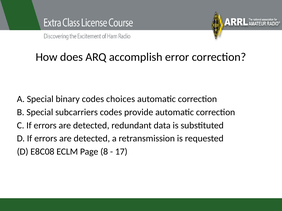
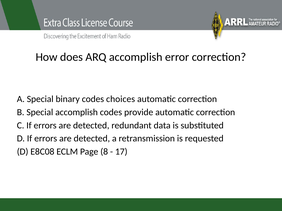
Special subcarriers: subcarriers -> accomplish (77, 112)
